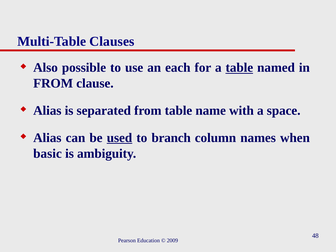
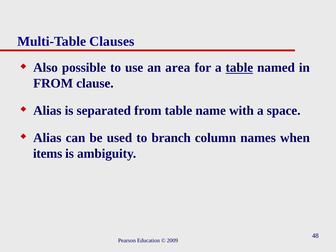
each: each -> area (178, 68)
used underline: present -> none (119, 138)
basic: basic -> items (48, 153)
